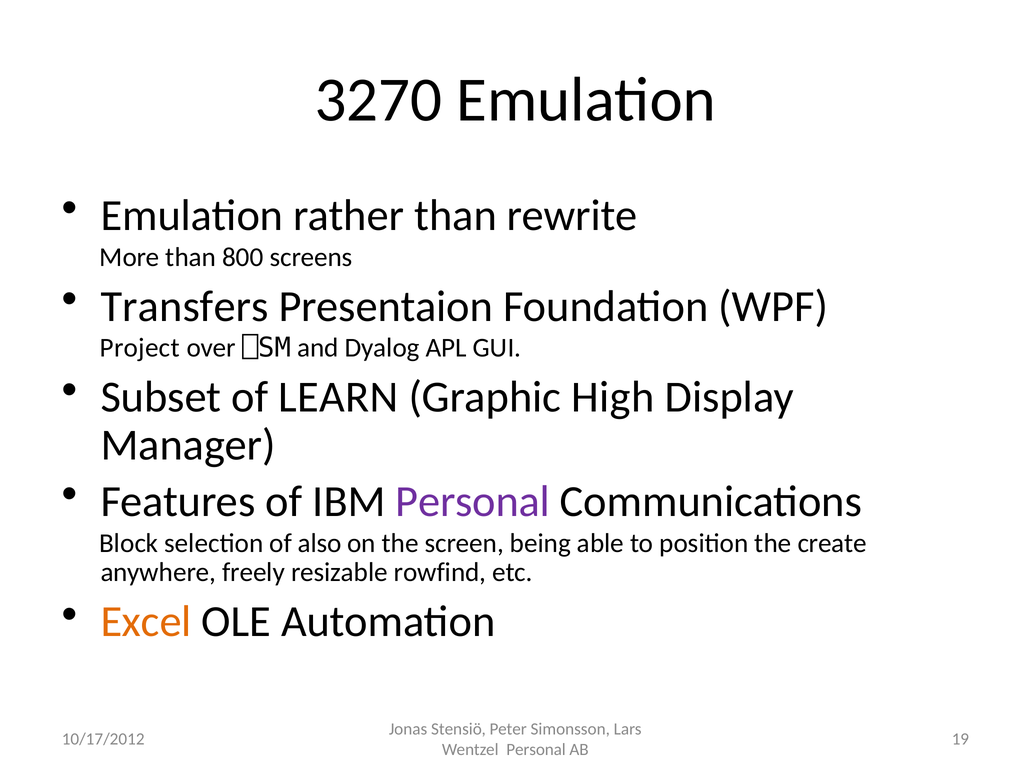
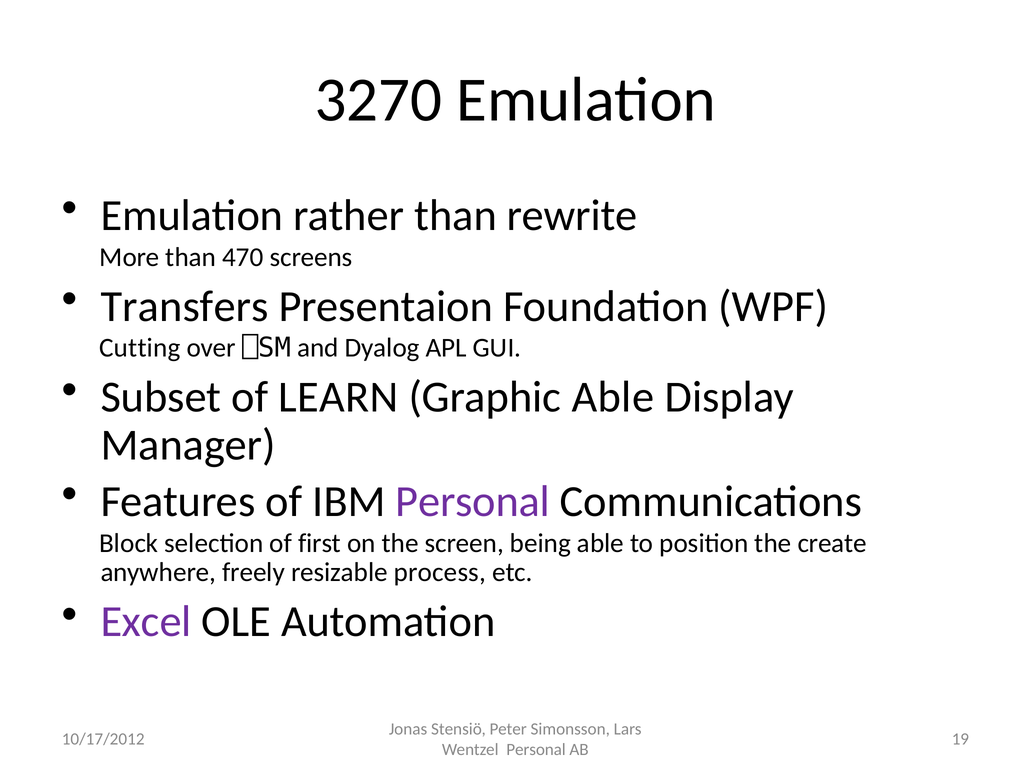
800: 800 -> 470 (243, 257)
Project: Project -> Cutting (140, 348)
Graphic High: High -> Able (613, 397)
also: also -> first (320, 543)
rowfind: rowfind -> process (440, 572)
Excel colour: orange -> purple (146, 621)
